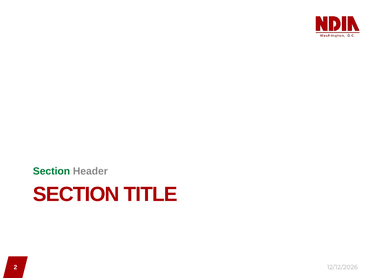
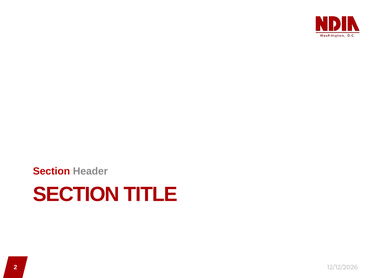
Section colour: green -> red (51, 171)
